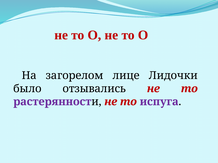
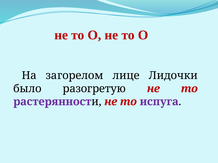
отзывались: отзывались -> разогретую (94, 89)
